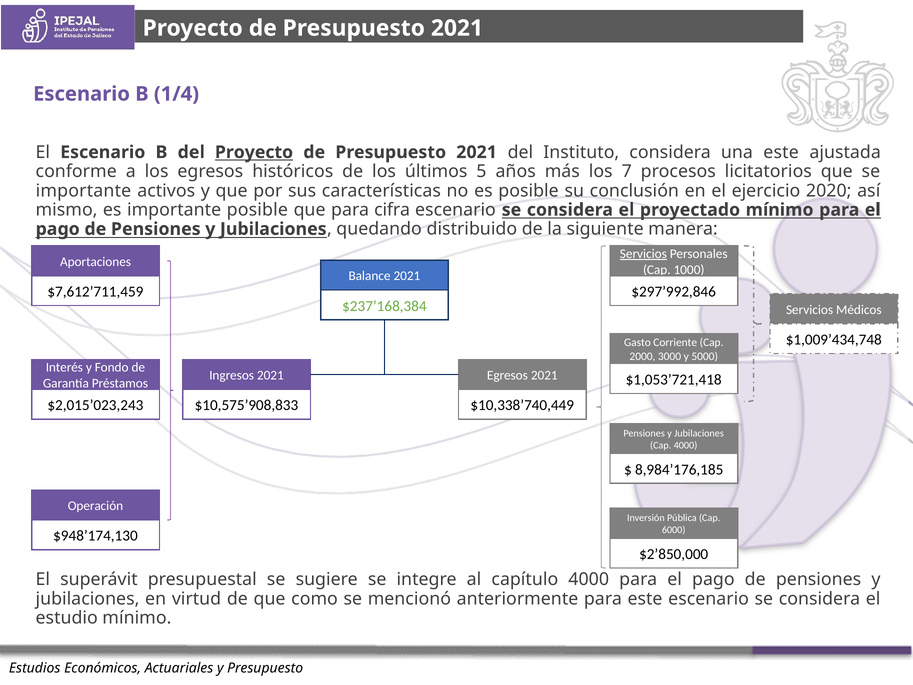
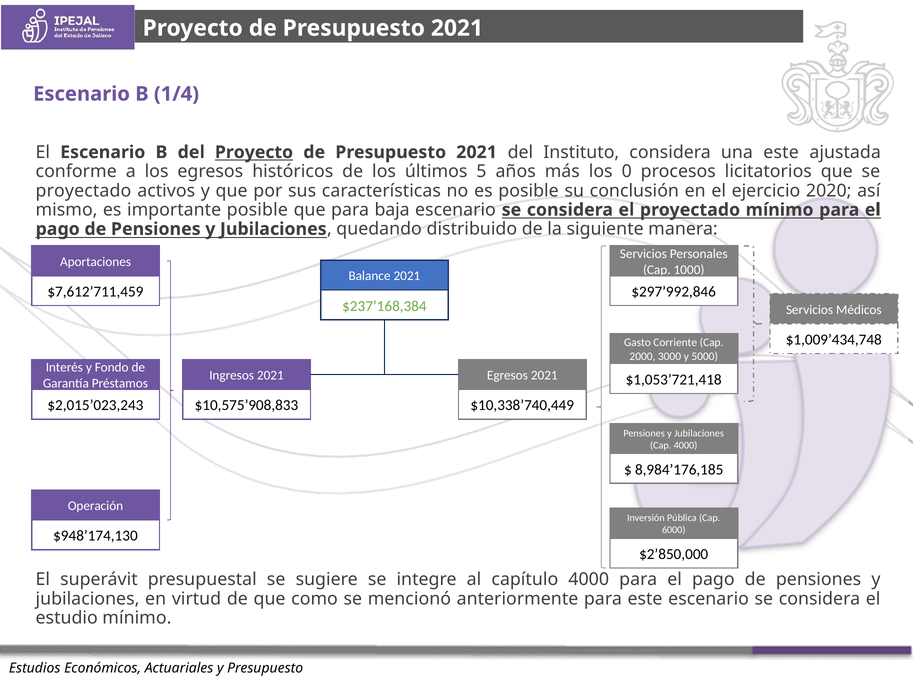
7: 7 -> 0 (627, 171)
importante: importante -> proyectado (83, 191)
cifra: cifra -> baja (392, 210)
Servicios underline: present -> none (643, 254)
